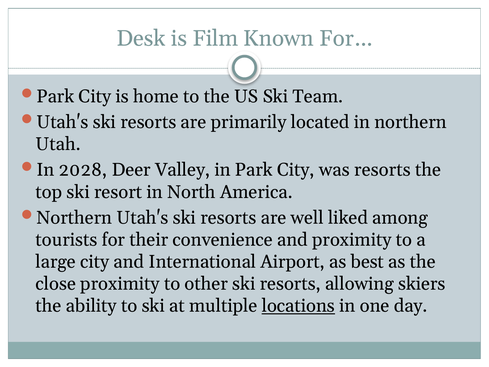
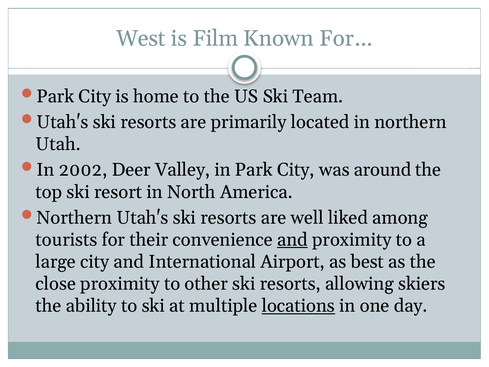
Desk: Desk -> West (141, 39)
2028: 2028 -> 2002 (83, 170)
was resorts: resorts -> around (383, 170)
and underline: none -> present (292, 240)
